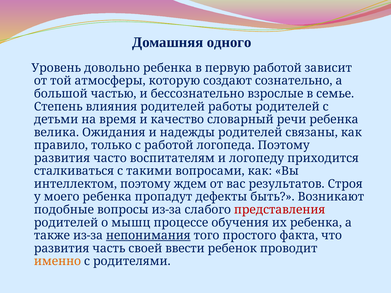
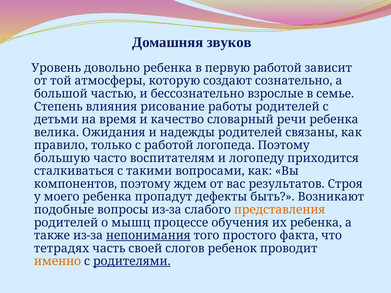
одного: одного -> звуков (229, 42)
влияния родителей: родителей -> рисование (173, 107)
развития: развития -> большую (62, 158)
интеллектом: интеллектом -> компонентов (76, 184)
представления colour: red -> orange (280, 210)
развития: развития -> тетрадях (62, 249)
ввести: ввести -> слогов (185, 249)
родителями underline: none -> present (132, 261)
